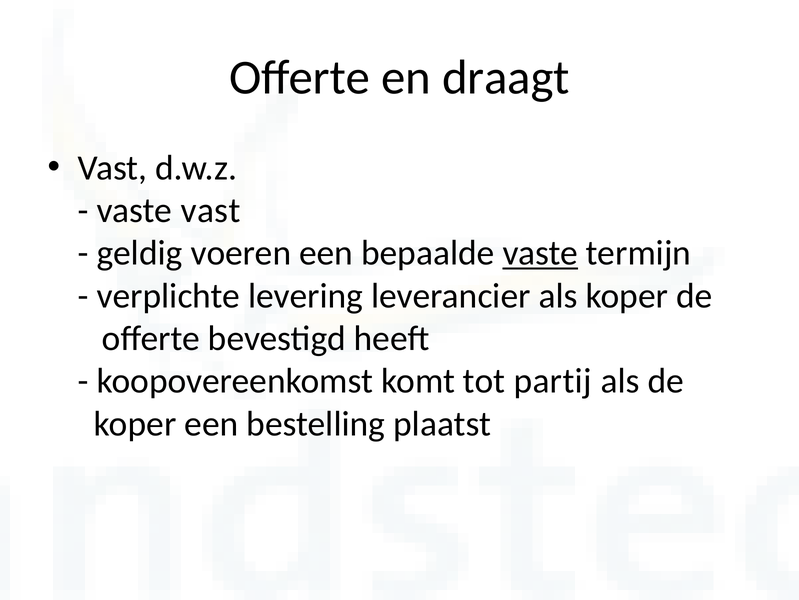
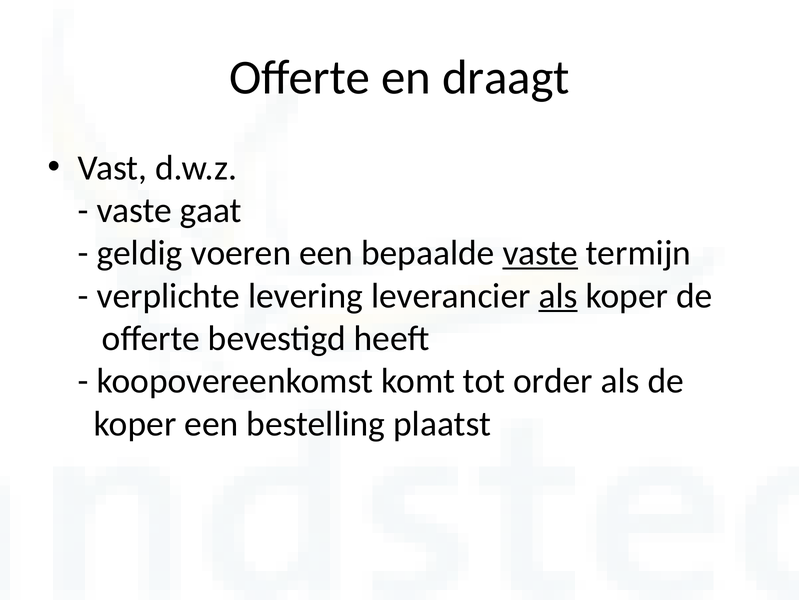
vaste vast: vast -> gaat (211, 210)
als underline: none -> present (558, 295)
partij: partij -> order (553, 381)
